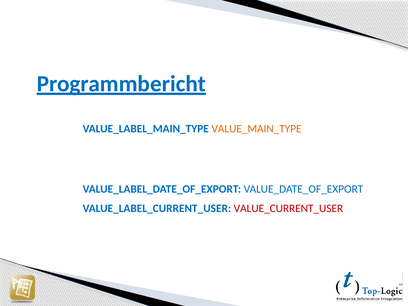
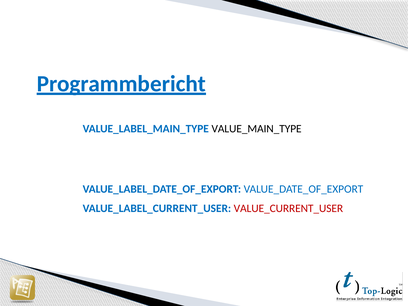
VALUE_MAIN_TYPE colour: orange -> black (257, 129)
